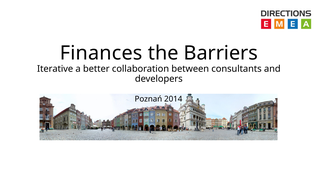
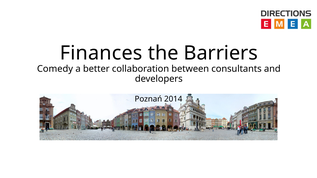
Iterative: Iterative -> Comedy (55, 69)
